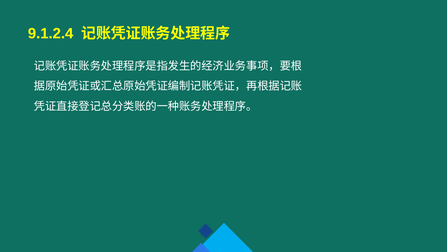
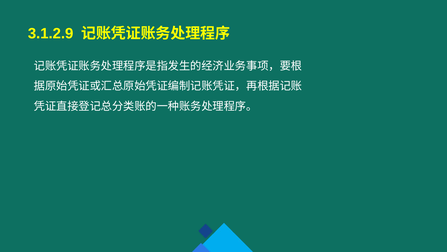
9.1.2.4: 9.1.2.4 -> 3.1.2.9 (51, 34)
